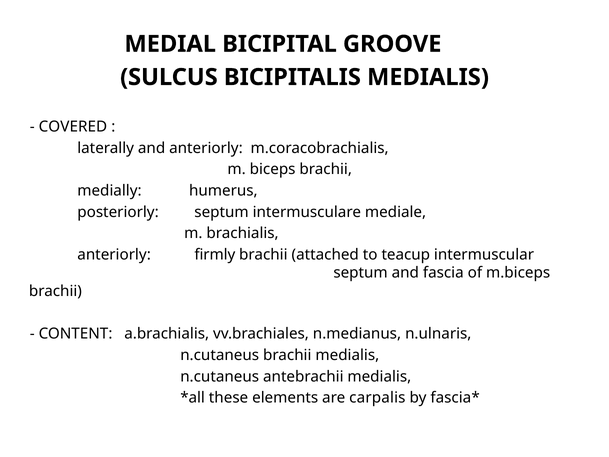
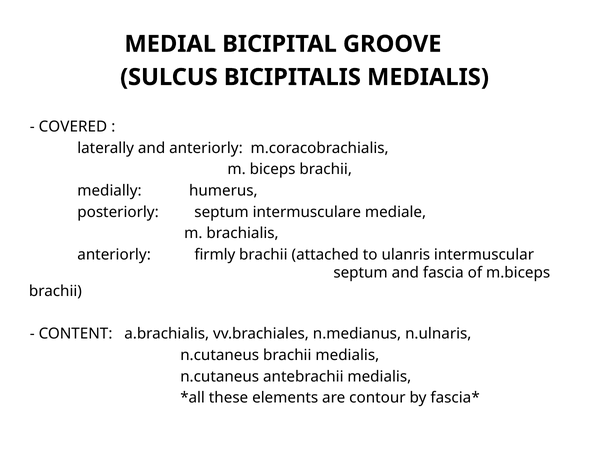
teacup: teacup -> ulanris (406, 255)
carpalis: carpalis -> contour (377, 398)
